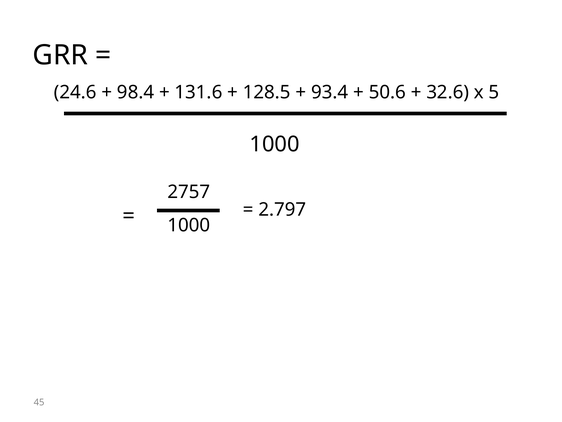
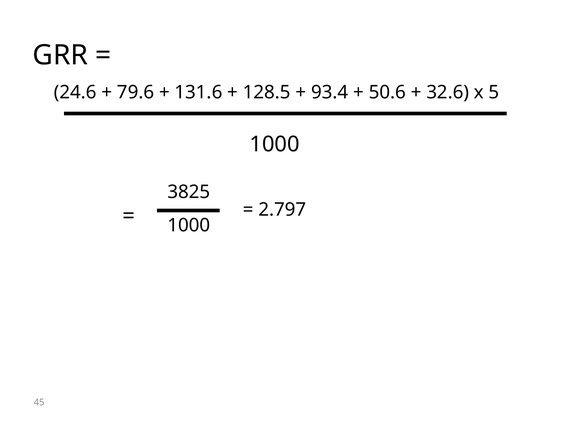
98.4: 98.4 -> 79.6 (136, 92)
2757: 2757 -> 3825 (189, 192)
